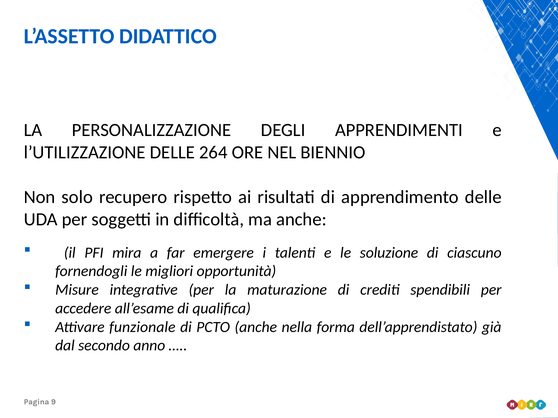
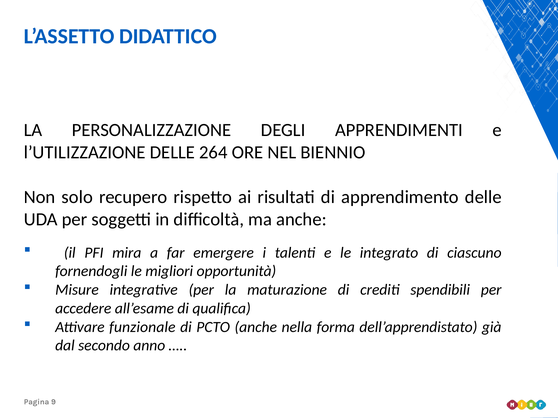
soluzione: soluzione -> integrato (389, 253)
